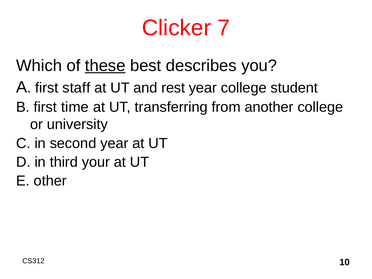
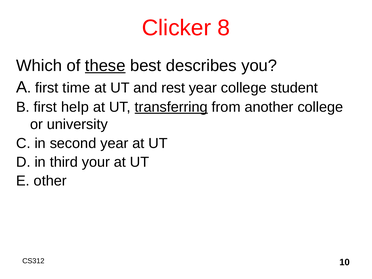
7: 7 -> 8 (224, 28)
staff: staff -> time (76, 88)
time: time -> help (75, 107)
transferring underline: none -> present (171, 107)
